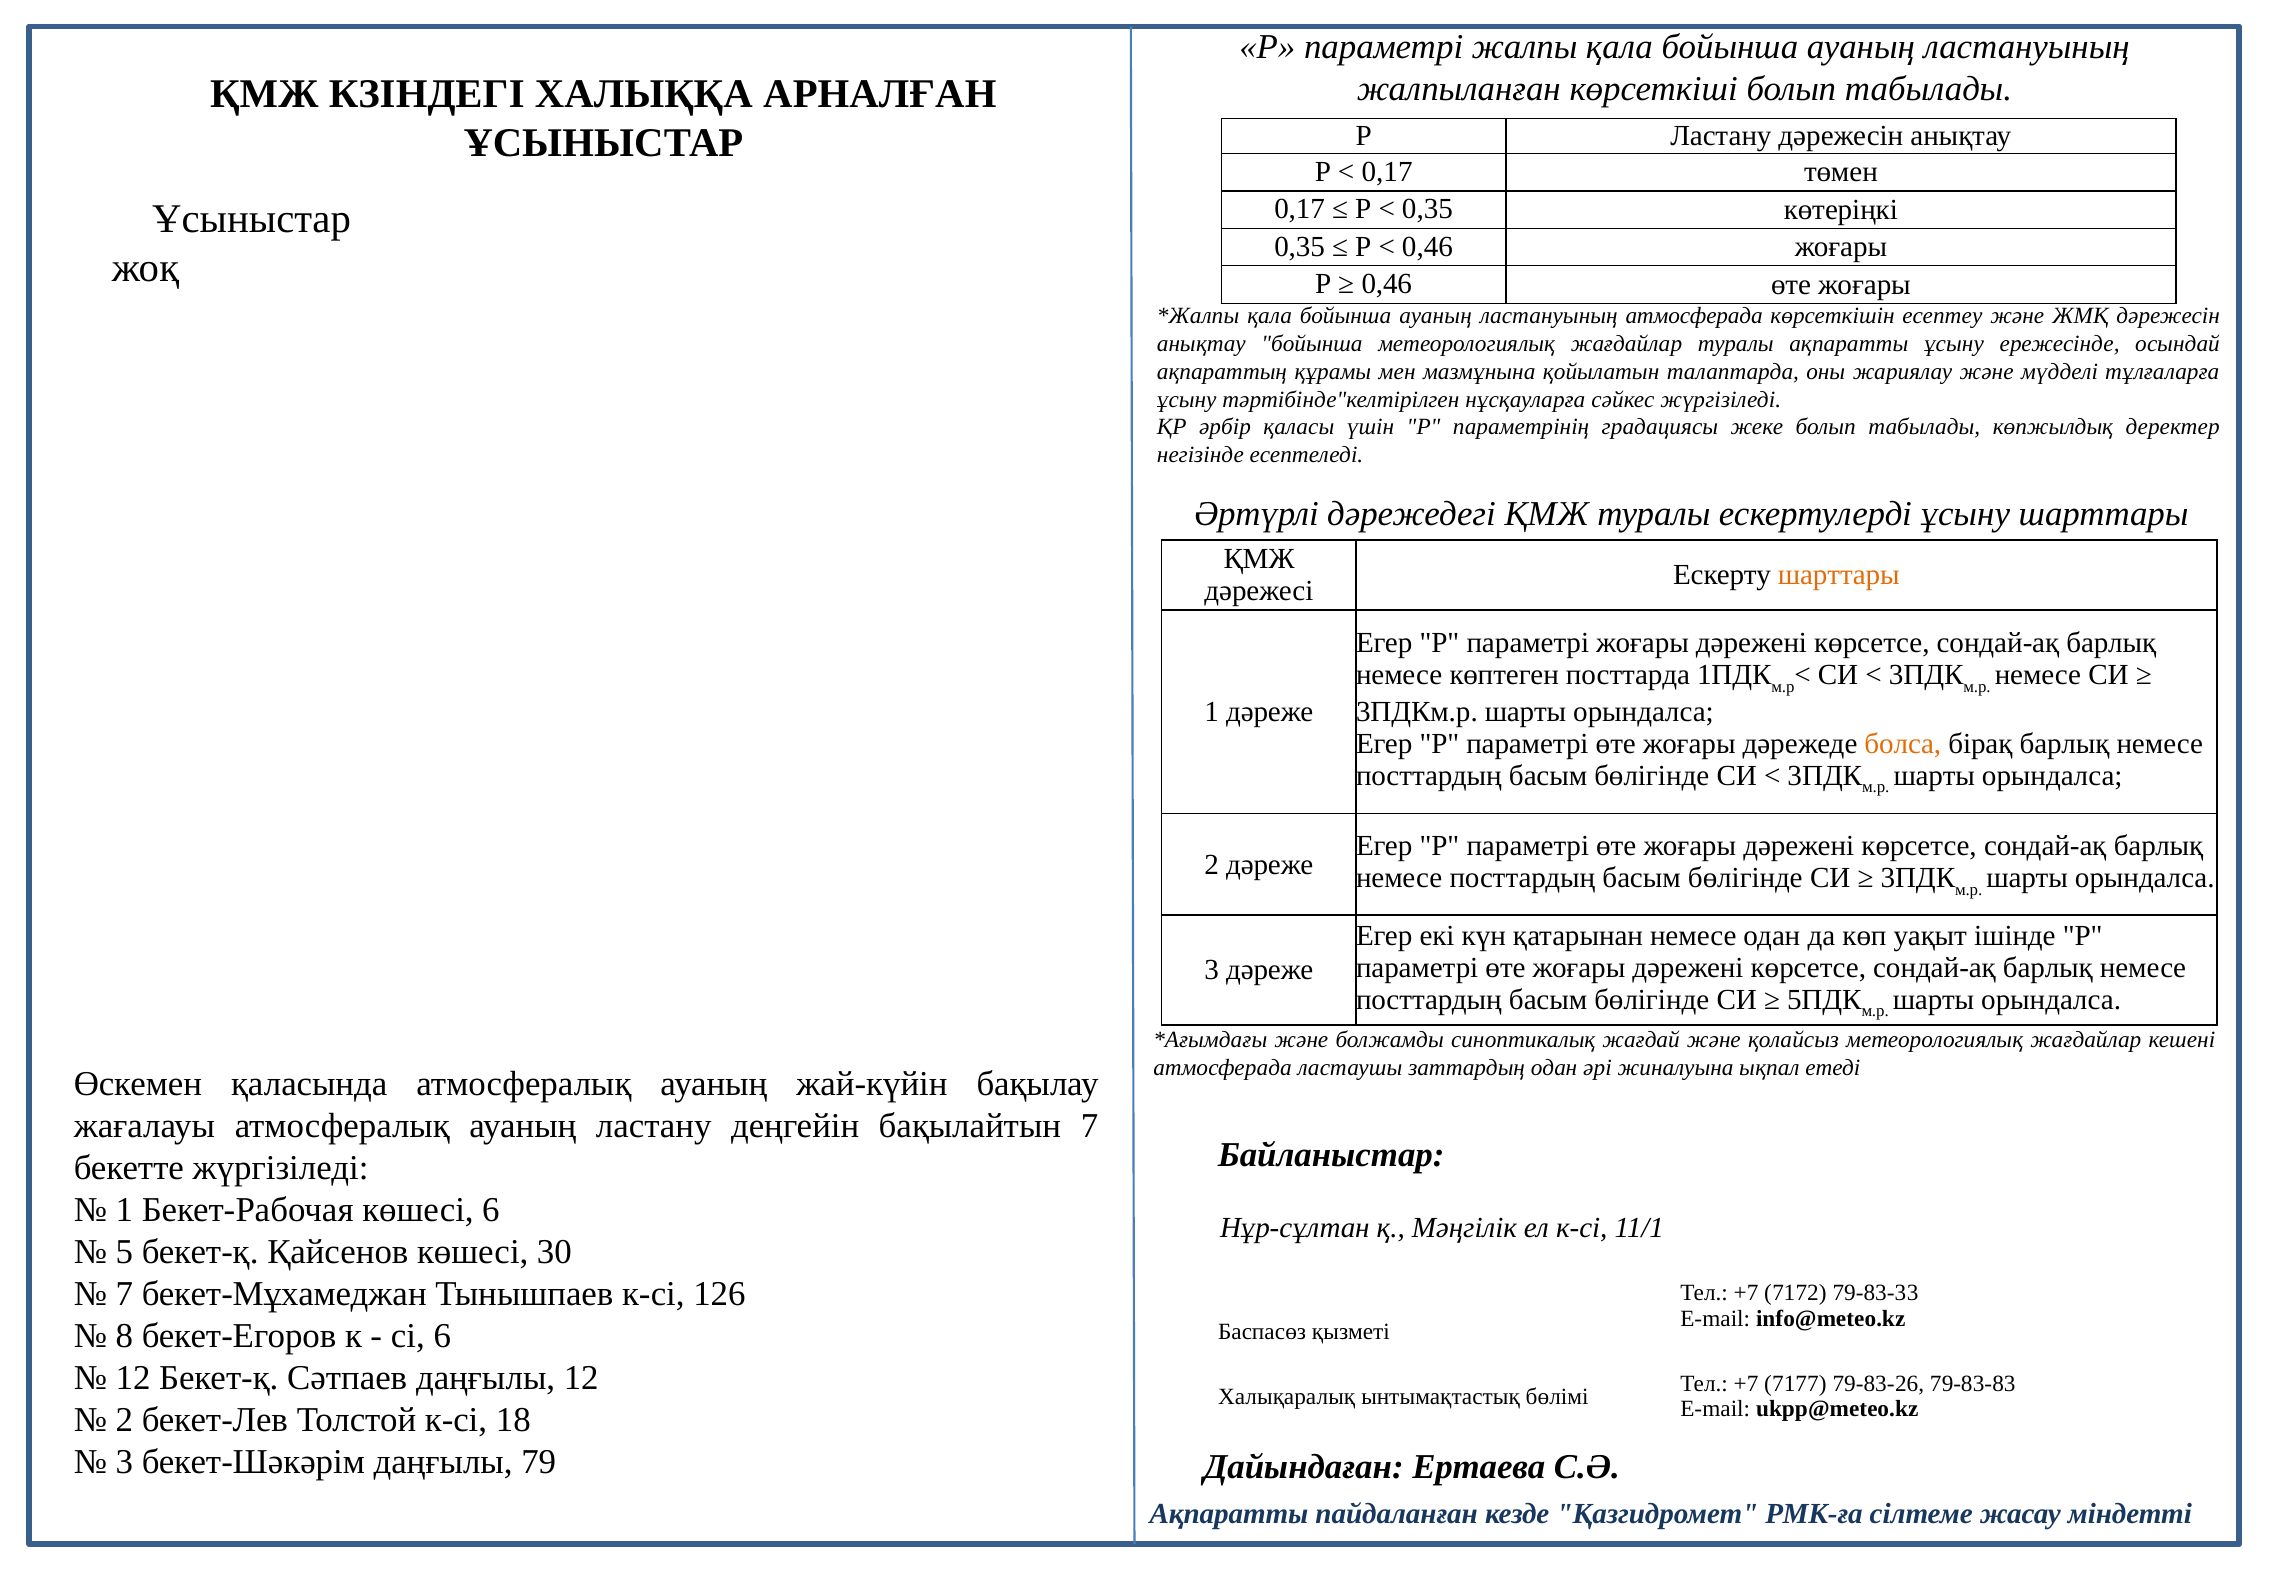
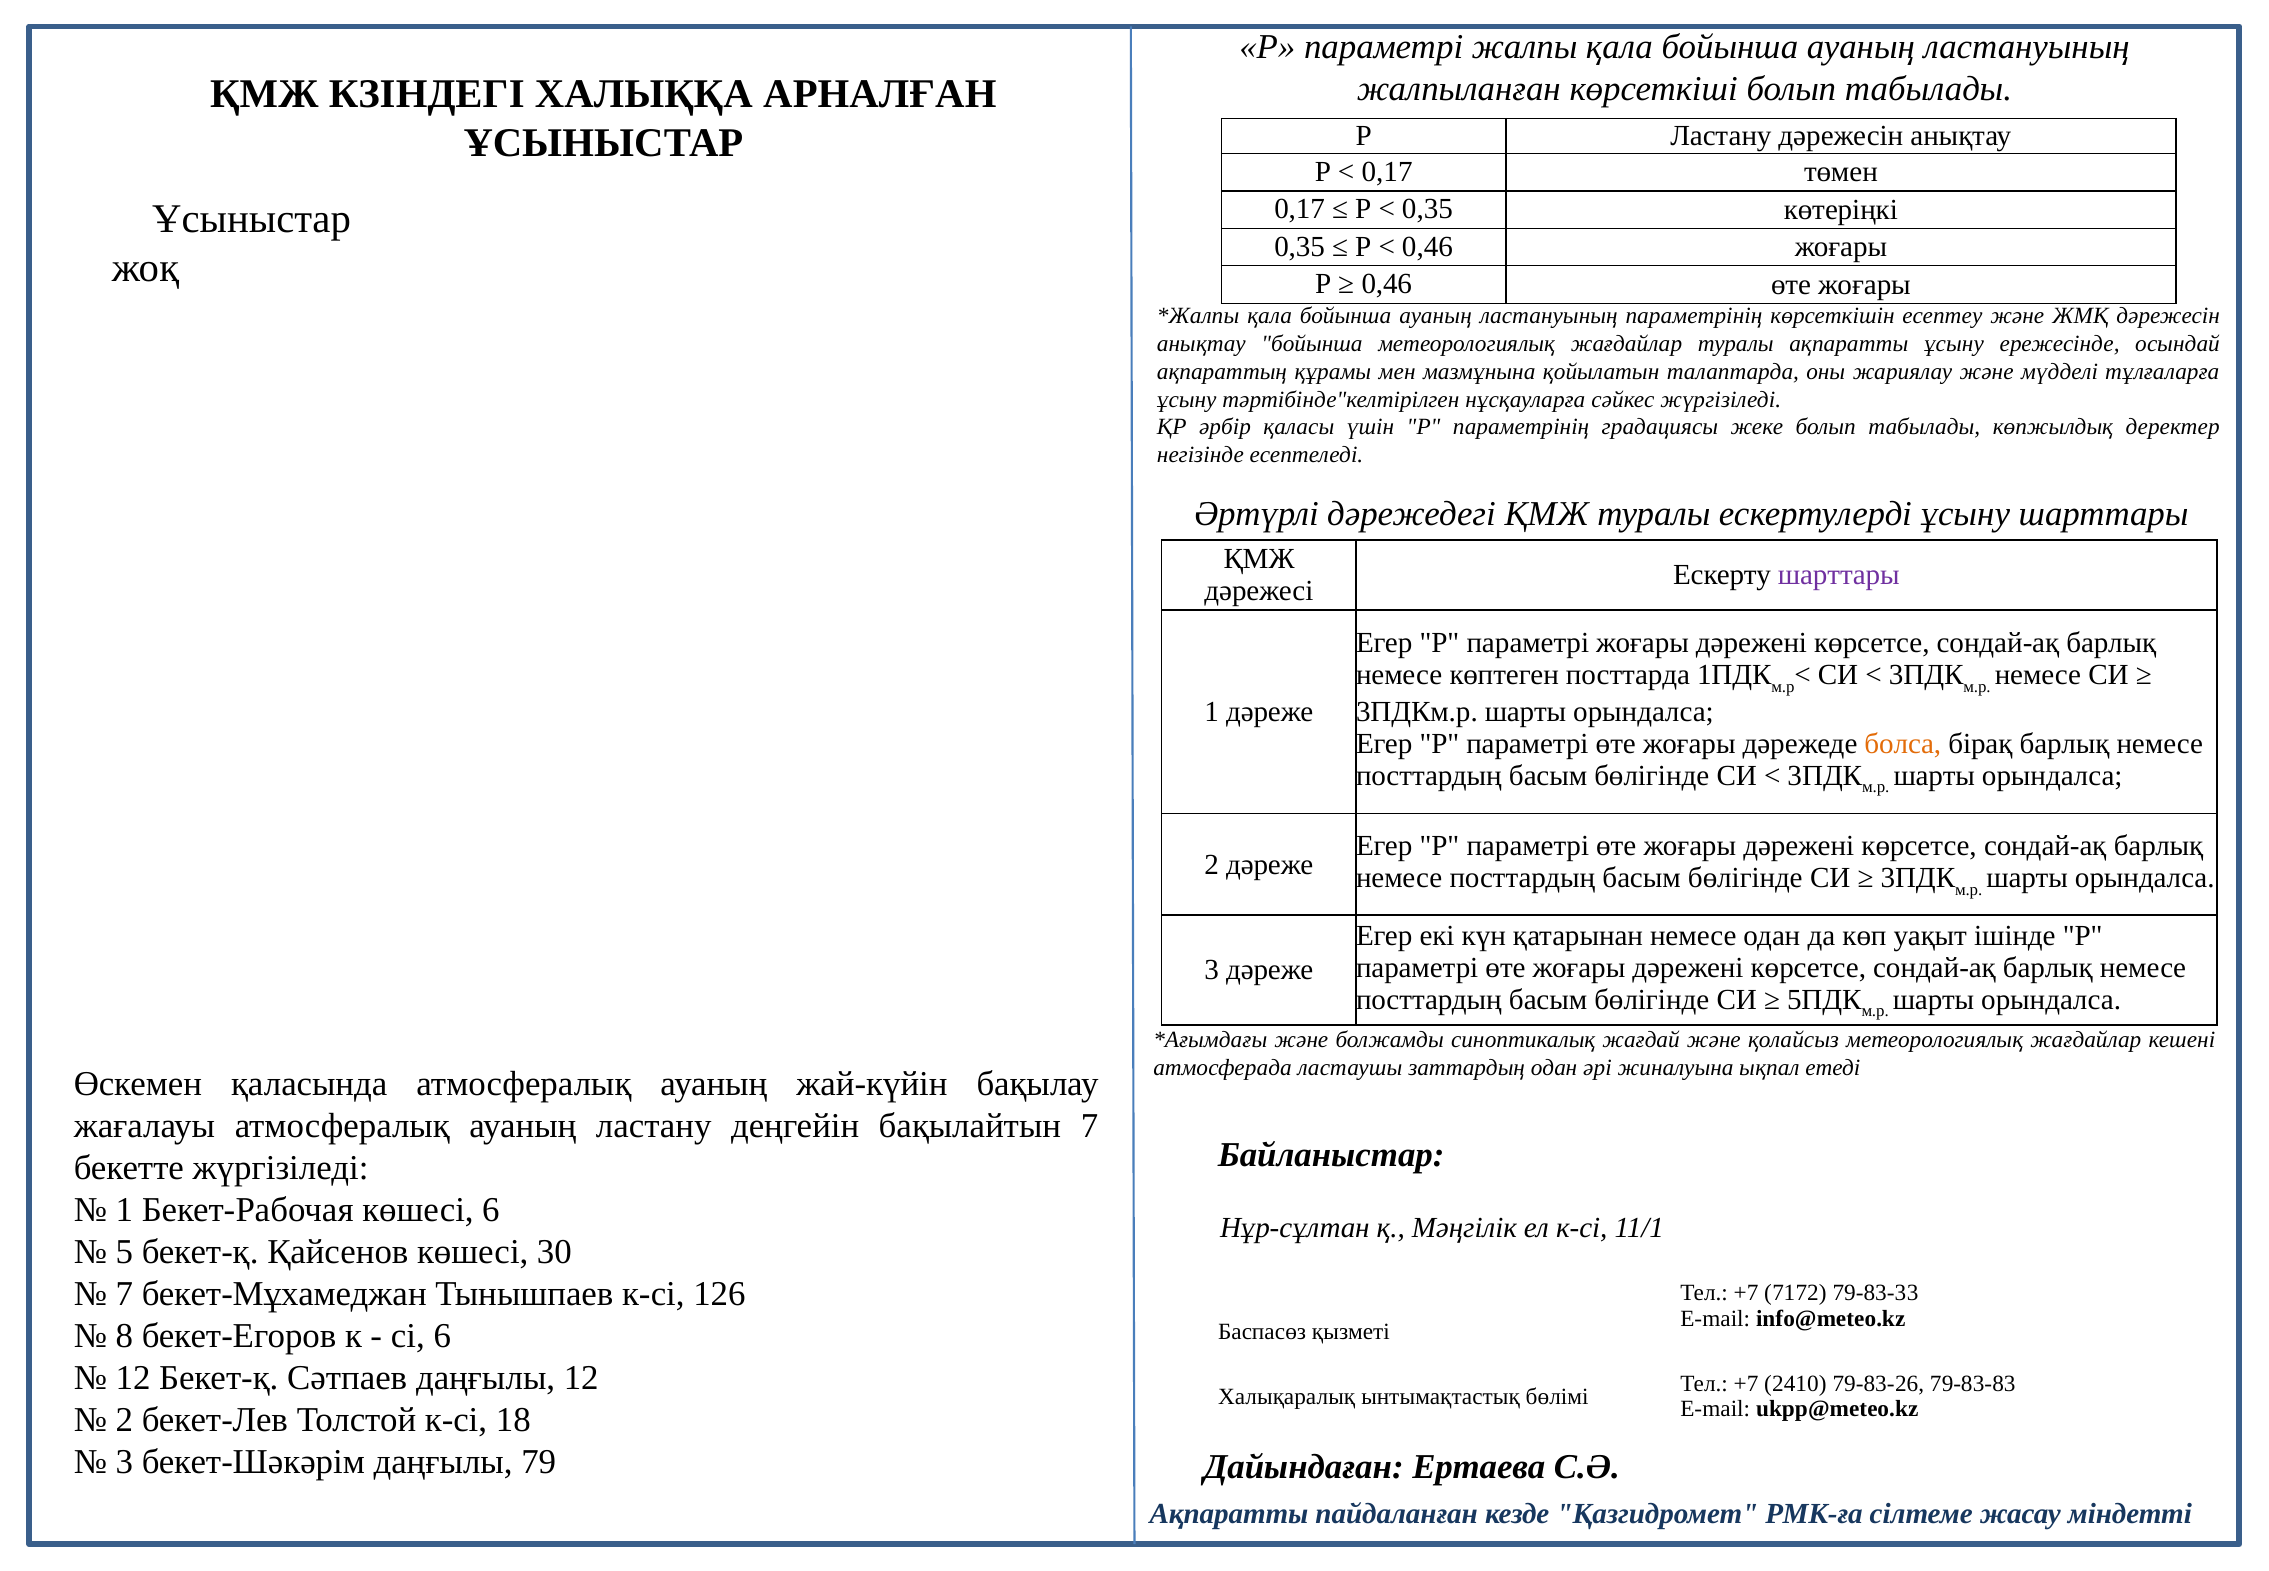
ластануының атмосферада: атмосферада -> параметрінің (1694, 316)
шарттары colour: orange -> purple (1839, 575)
7177: 7177 -> 2410 (1795, 1383)
